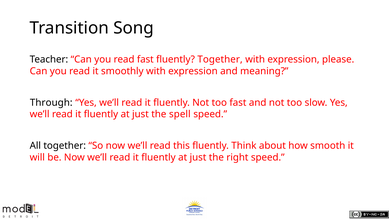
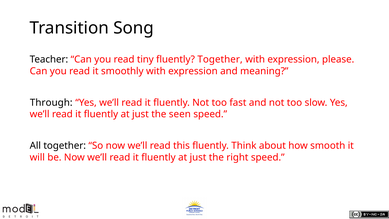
read fast: fast -> tiny (145, 59)
spell: spell -> seen (180, 114)
